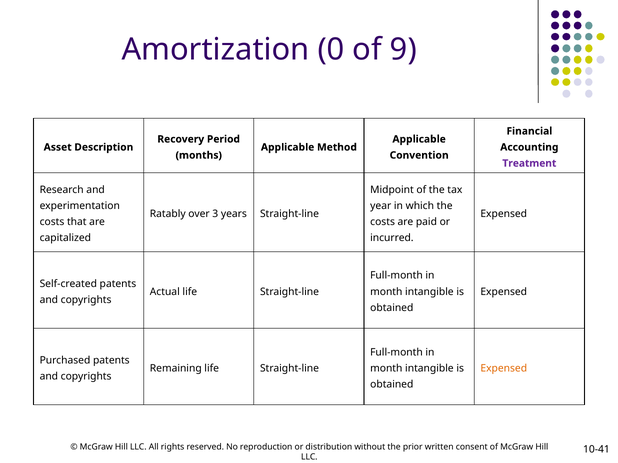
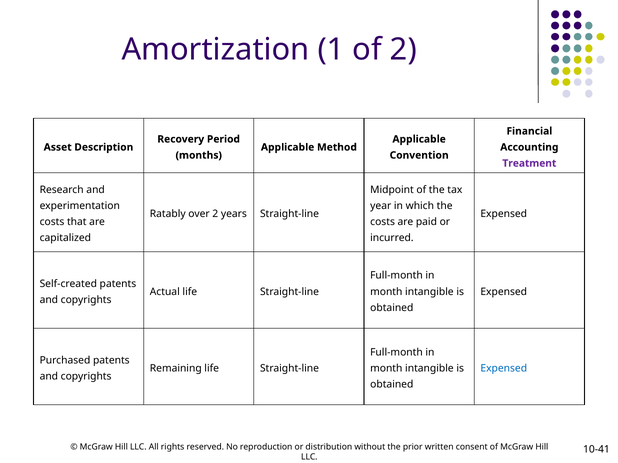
0: 0 -> 1 (331, 50)
of 9: 9 -> 2 (403, 50)
over 3: 3 -> 2 (215, 214)
Expensed colour: orange -> blue (504, 369)
